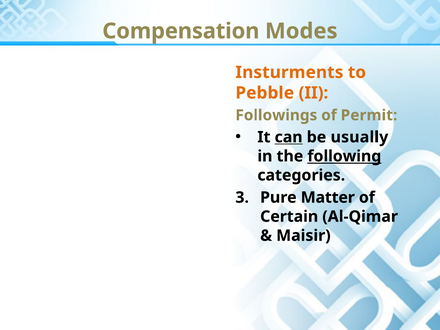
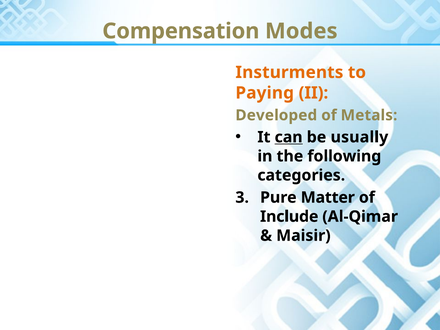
Pebble: Pebble -> Paying (265, 93)
Followings: Followings -> Developed (276, 115)
Permit: Permit -> Metals (369, 115)
following underline: present -> none (344, 156)
Certain: Certain -> Include (289, 217)
